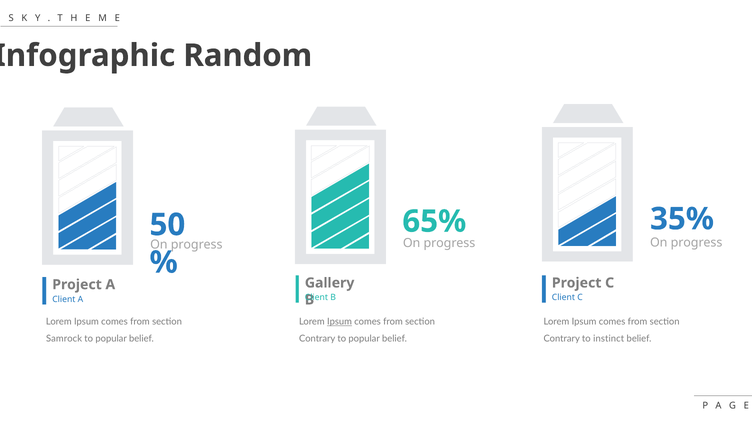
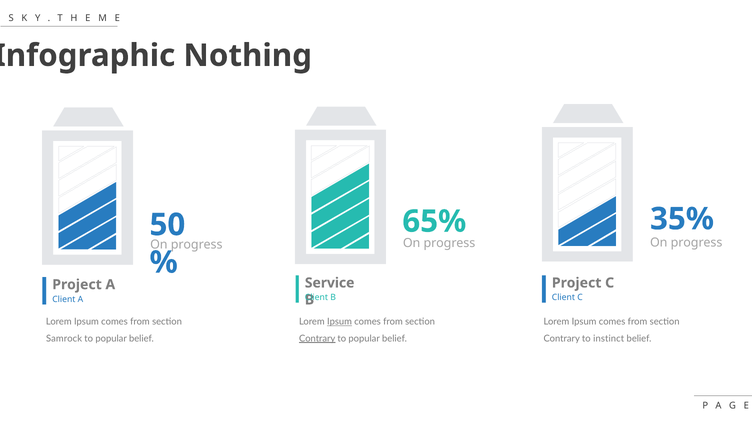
Random: Random -> Nothing (248, 56)
Gallery: Gallery -> Service (330, 283)
Contrary underline: none -> present (317, 338)
